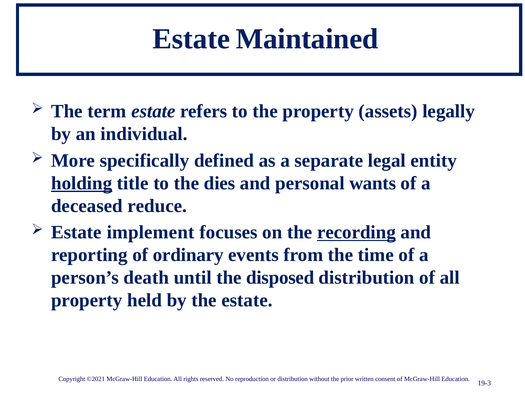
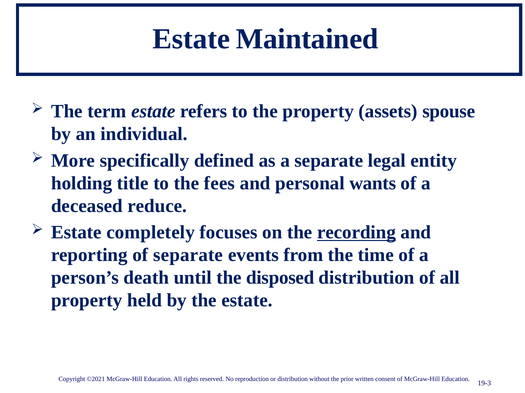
legally: legally -> spouse (449, 111)
holding underline: present -> none (82, 183)
dies: dies -> fees (219, 183)
implement: implement -> completely (151, 233)
of ordinary: ordinary -> separate (188, 255)
